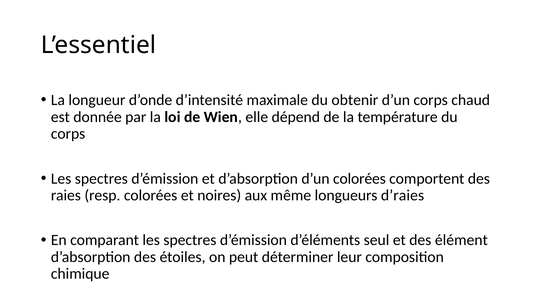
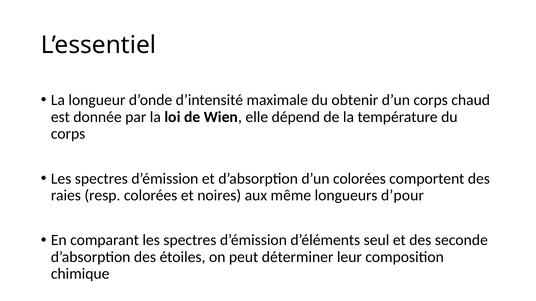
d’raies: d’raies -> d’pour (403, 196)
élément: élément -> seconde (461, 241)
